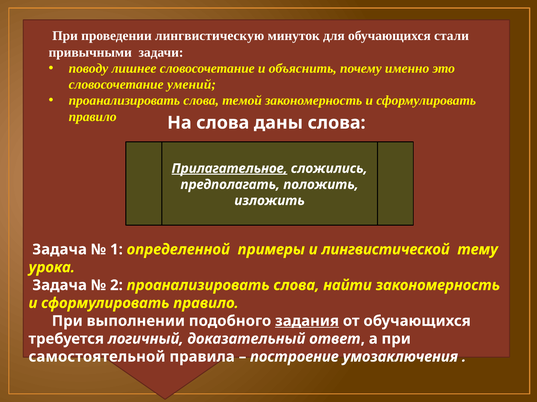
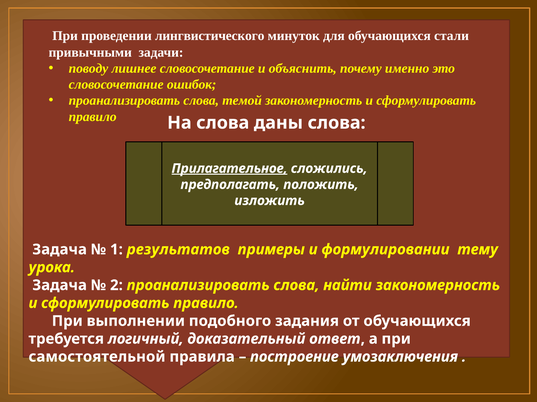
лингвистическую: лингвистическую -> лингвистического (210, 36)
умений: умений -> ошибок (192, 85)
определенной: определенной -> результатов (178, 250)
лингвистической: лингвистической -> формулировании (386, 250)
задания underline: present -> none (307, 322)
